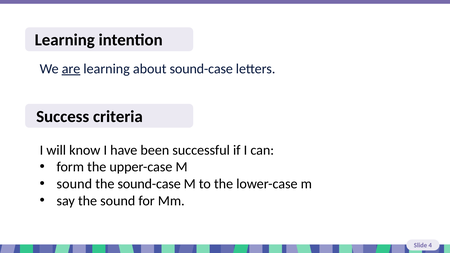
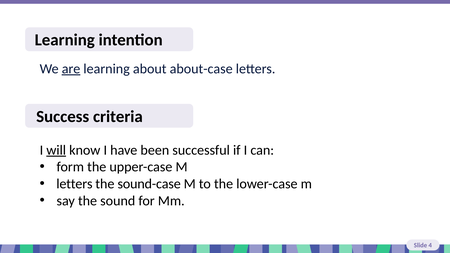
about sound-case: sound-case -> about-case (201, 69)
will underline: none -> present (56, 150)
sound: sound -> letters (74, 184)
